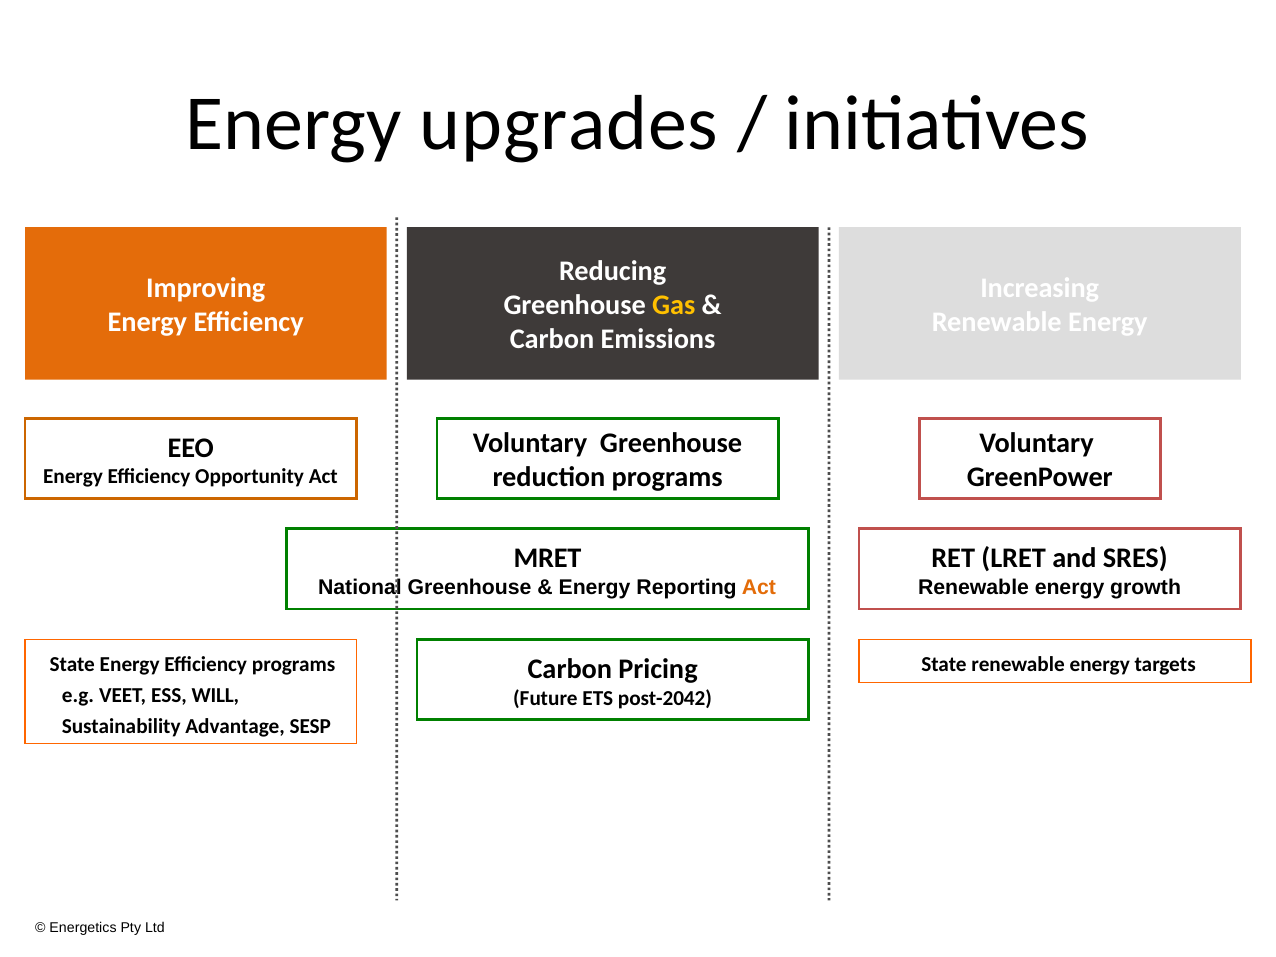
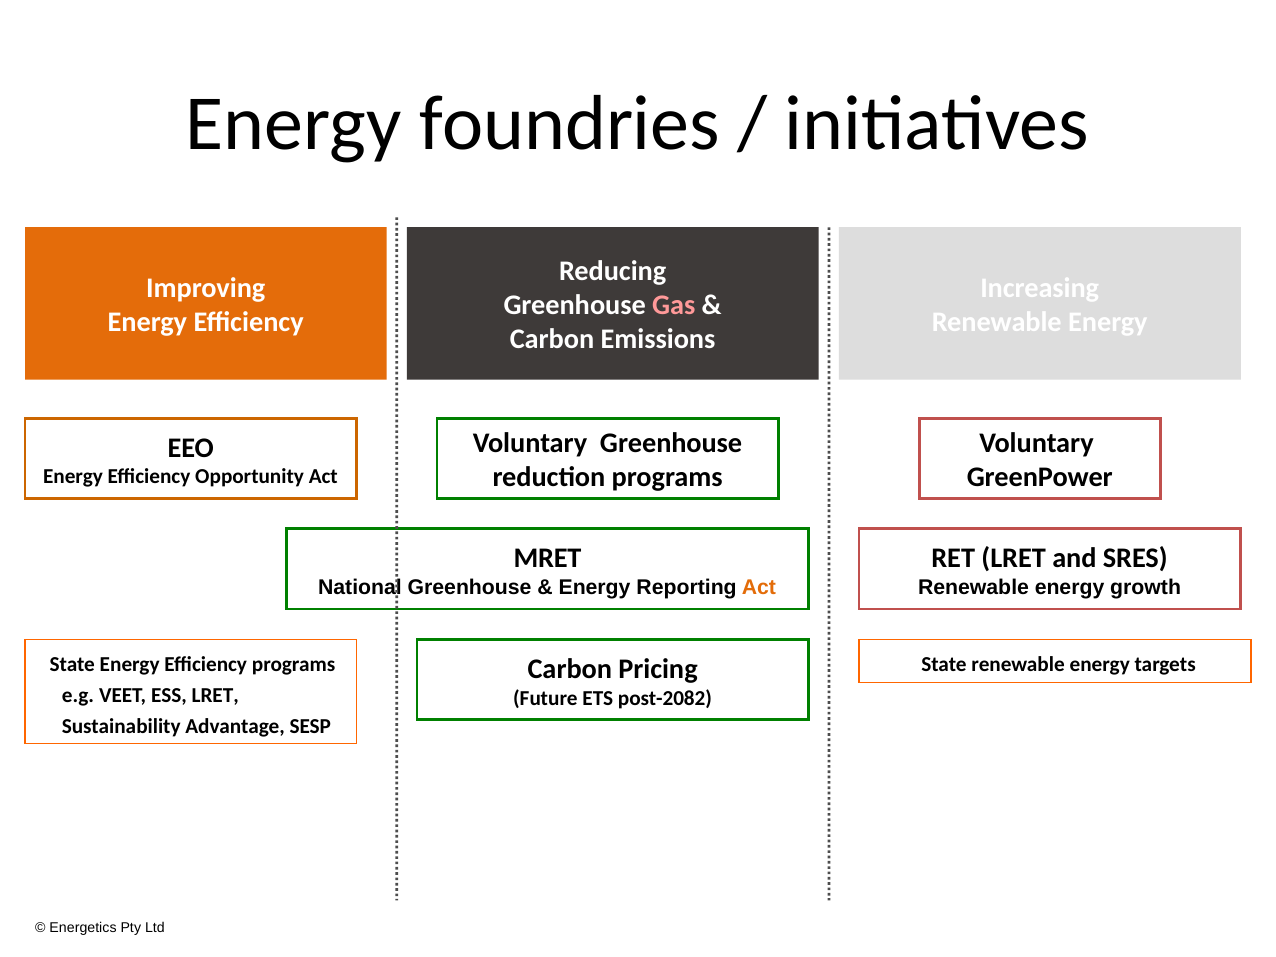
upgrades: upgrades -> foundries (569, 124)
Gas colour: yellow -> pink (674, 305)
ESS WILL: WILL -> LRET (215, 695)
post-2042: post-2042 -> post-2082 (665, 698)
